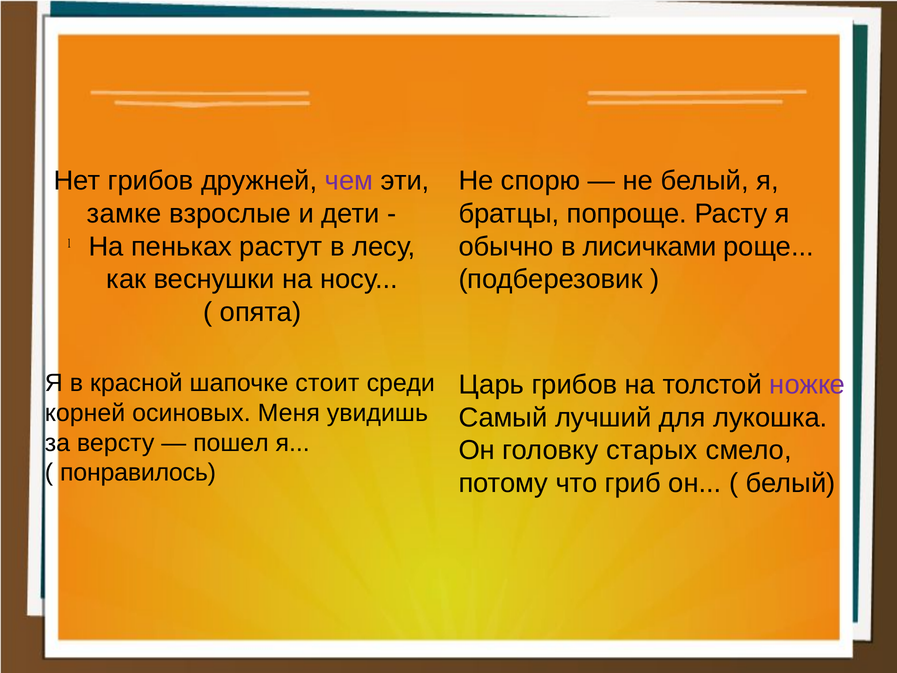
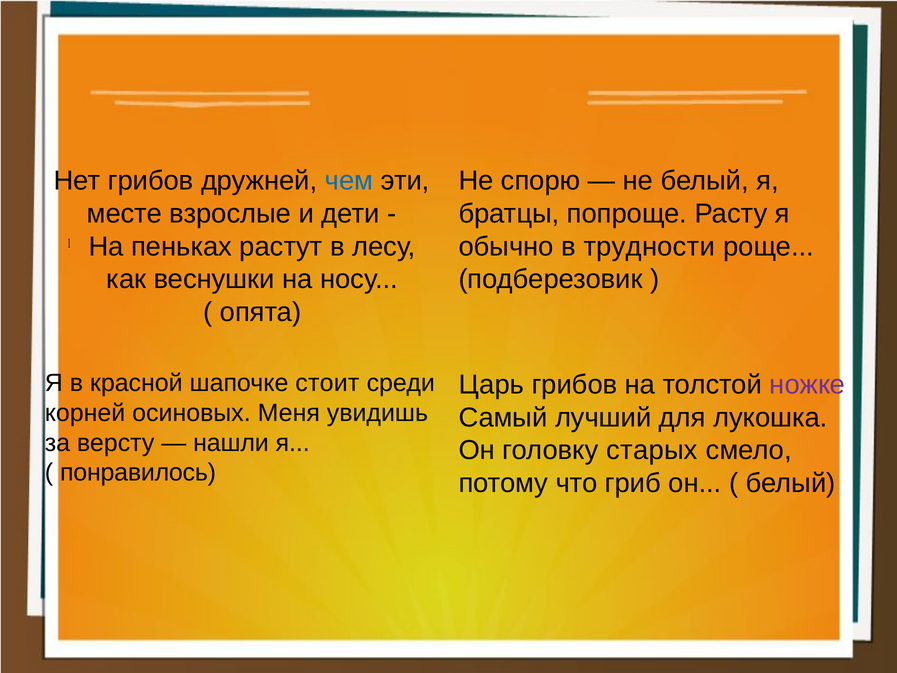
чем colour: purple -> blue (349, 181)
замке: замке -> месте (124, 214)
лисичками: лисичками -> трудности (649, 246)
пошел: пошел -> нашли (231, 443)
